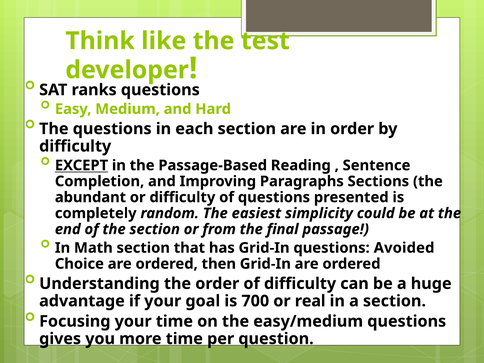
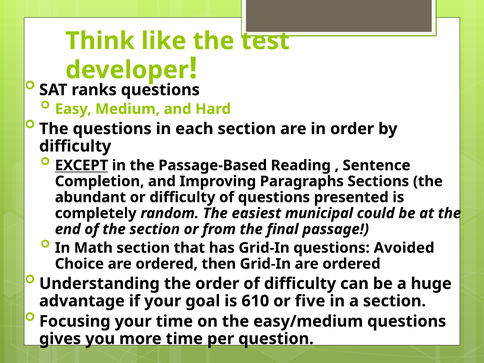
simplicity: simplicity -> municipal (319, 213)
700: 700 -> 610 (255, 301)
real: real -> five (310, 301)
